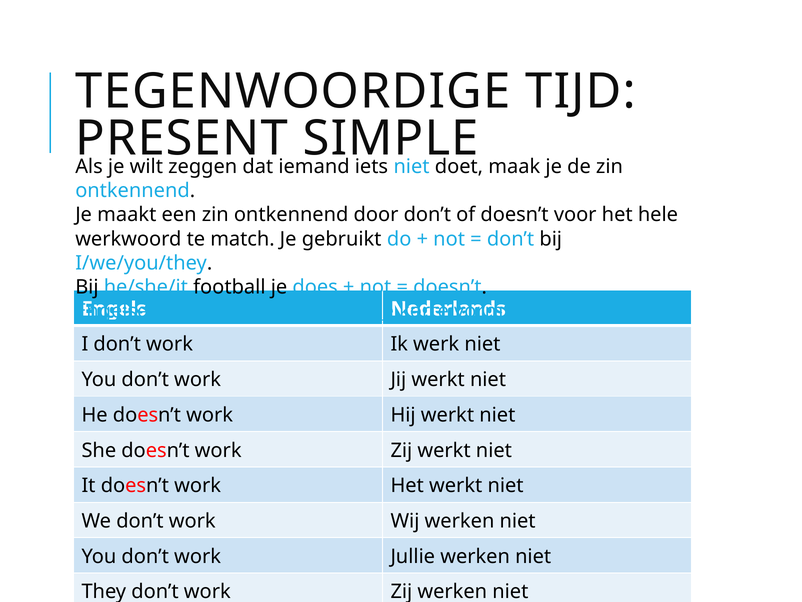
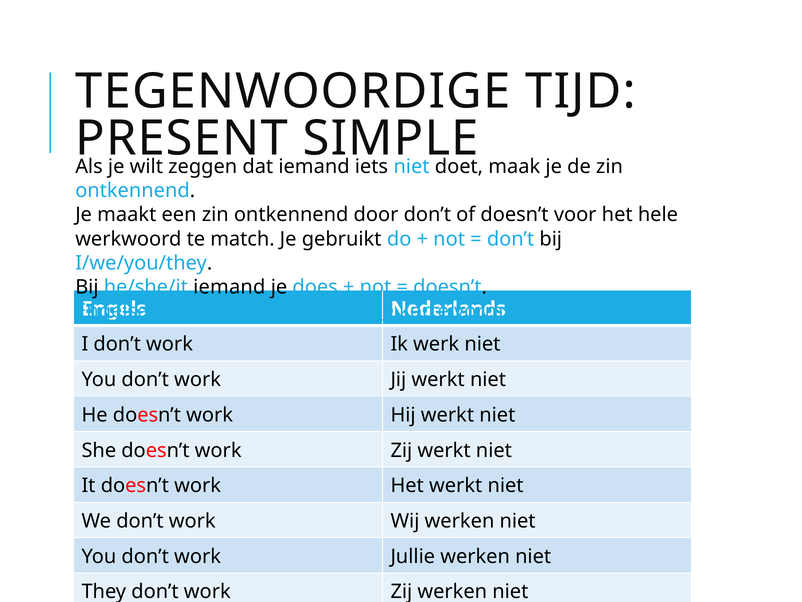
he/she/it football: football -> iemand (229, 287)
